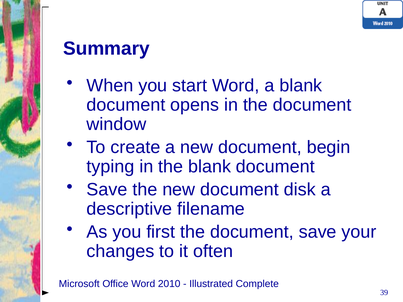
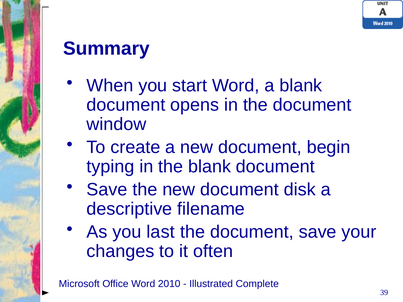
first: first -> last (161, 232)
